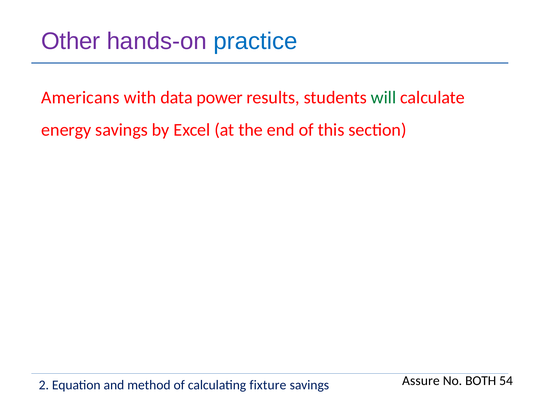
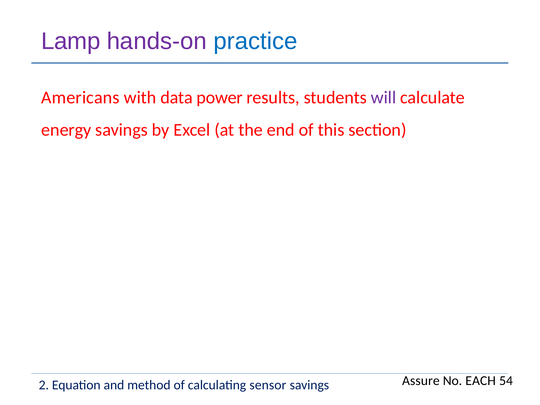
Other: Other -> Lamp (71, 41)
will colour: green -> purple (384, 98)
BOTH: BOTH -> EACH (481, 381)
fixture: fixture -> sensor (268, 385)
